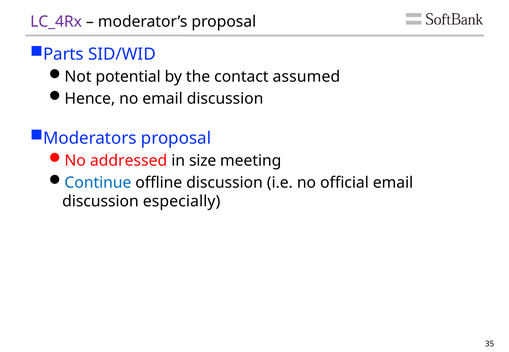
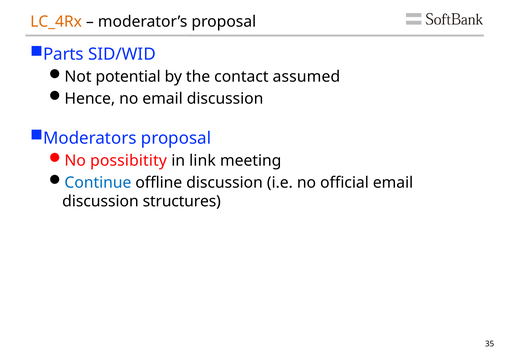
LC_4Rx colour: purple -> orange (56, 22)
addressed: addressed -> possibitity (129, 161)
size: size -> link (202, 161)
especially: especially -> structures (182, 202)
